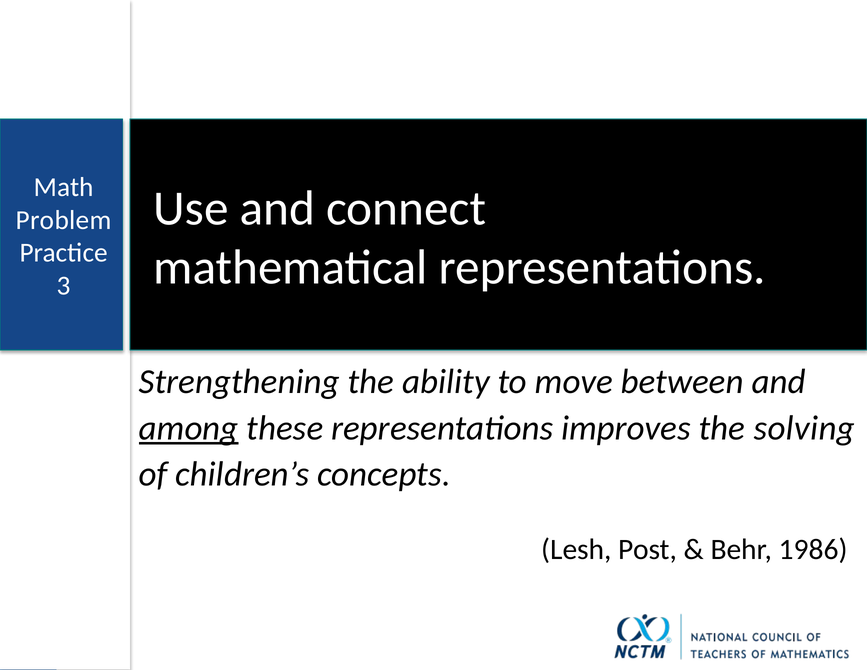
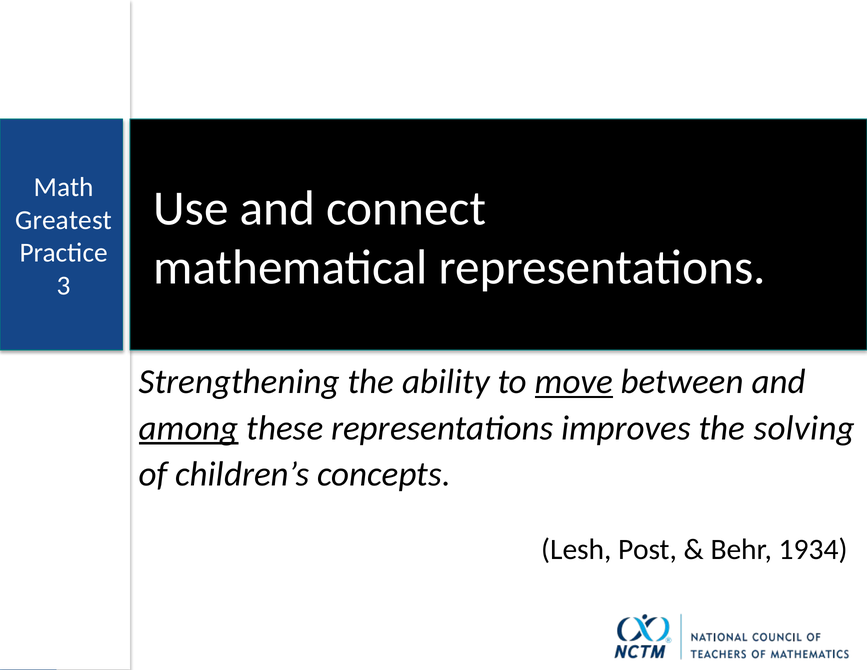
Problem: Problem -> Greatest (64, 220)
move underline: none -> present (574, 382)
1986: 1986 -> 1934 (813, 550)
